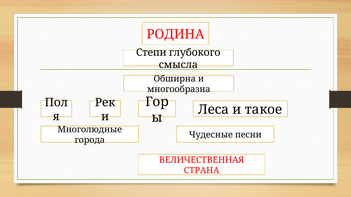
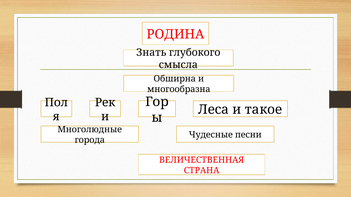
Степи: Степи -> Знать (151, 53)
